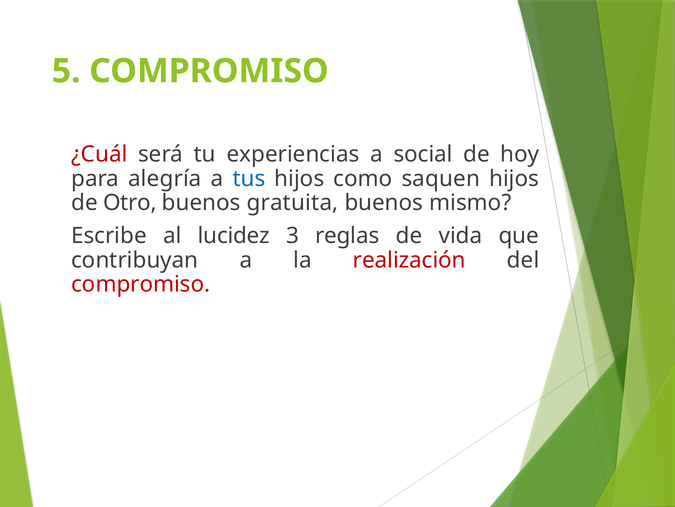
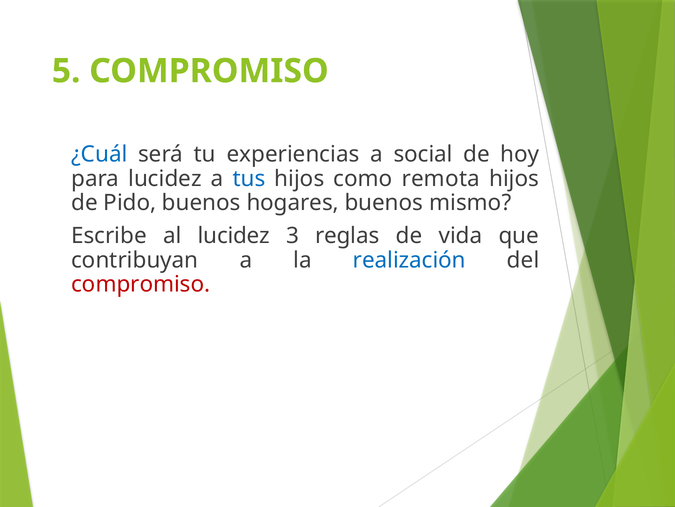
¿Cuál colour: red -> blue (99, 154)
para alegría: alegría -> lucidez (165, 178)
saquen: saquen -> remota (441, 178)
Otro: Otro -> Pido (130, 203)
gratuita: gratuita -> hogares (293, 203)
realización colour: red -> blue (409, 260)
